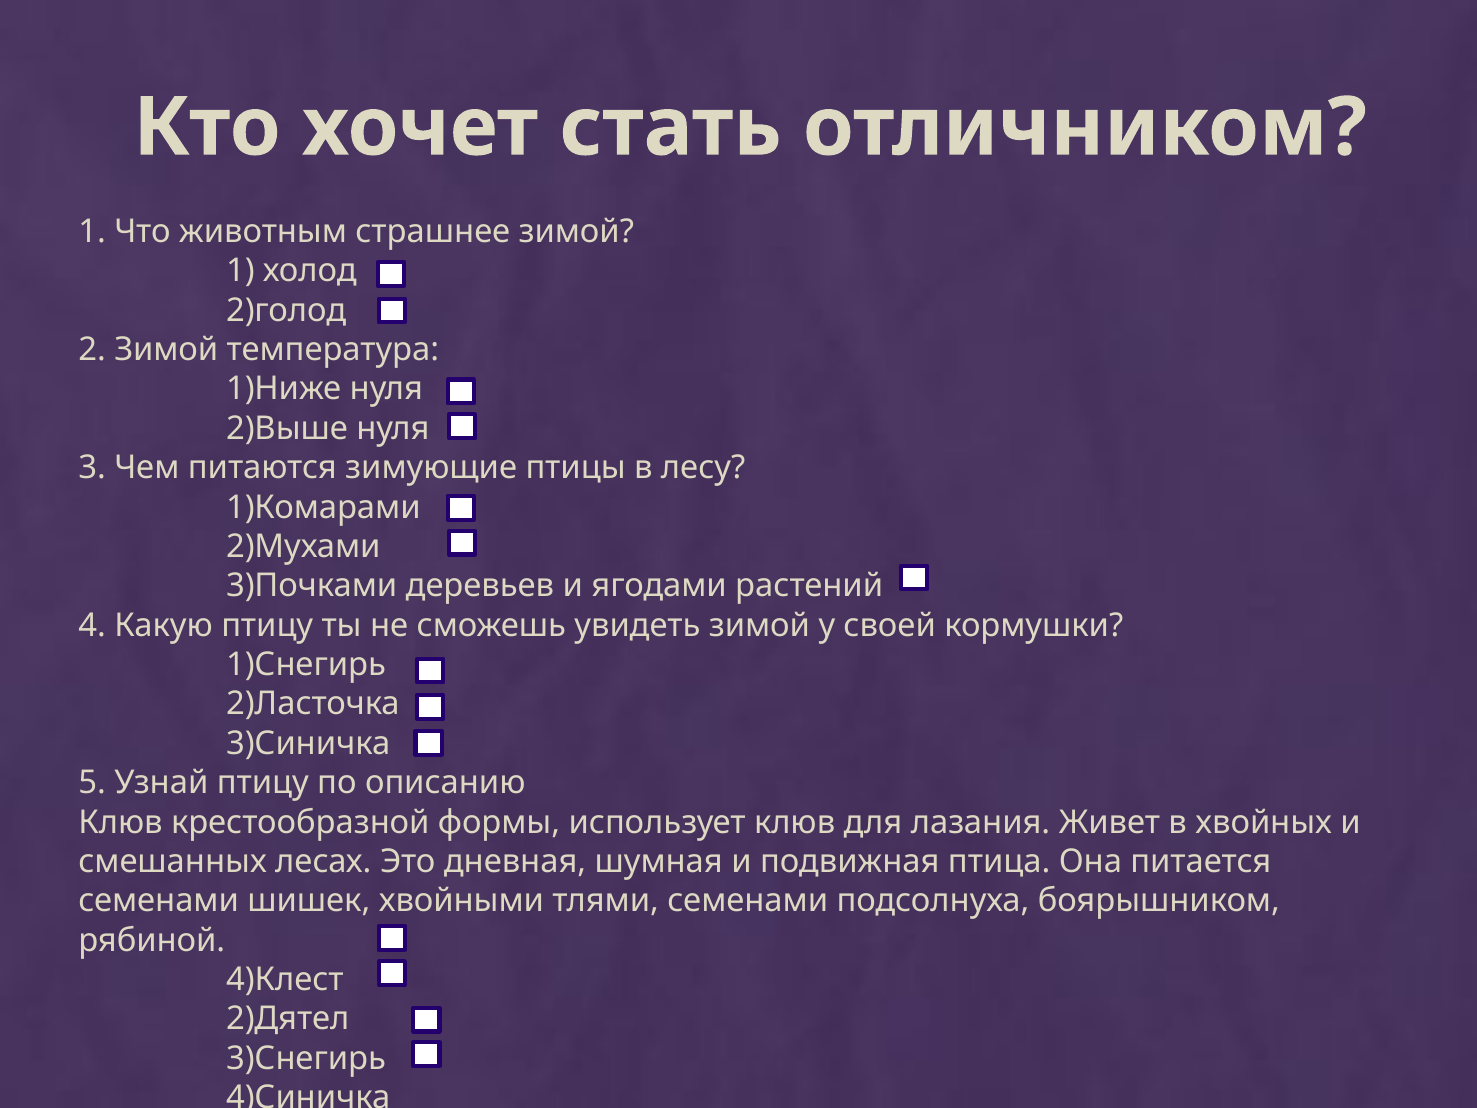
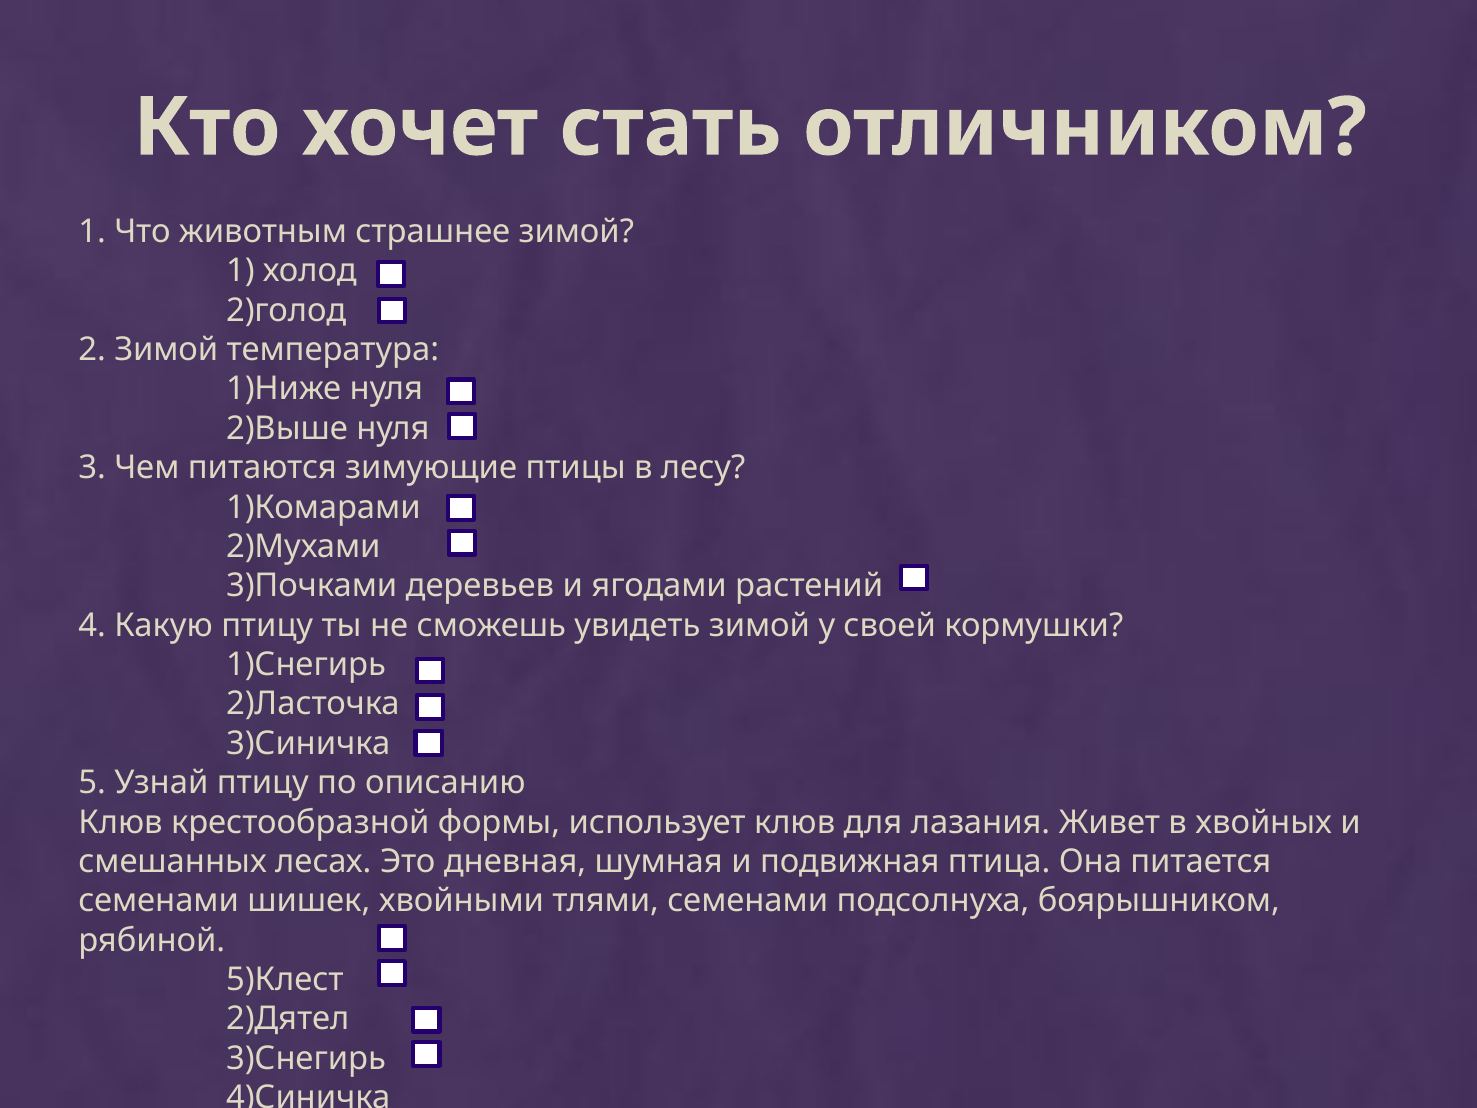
4)Клест: 4)Клест -> 5)Клест (285, 980)
